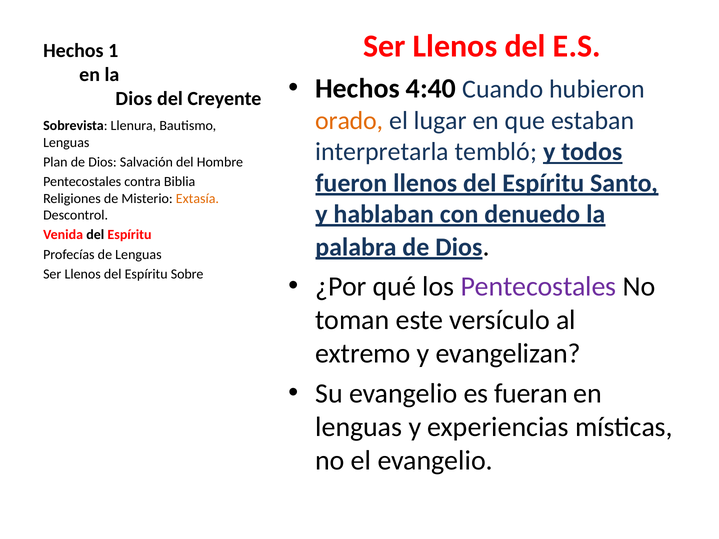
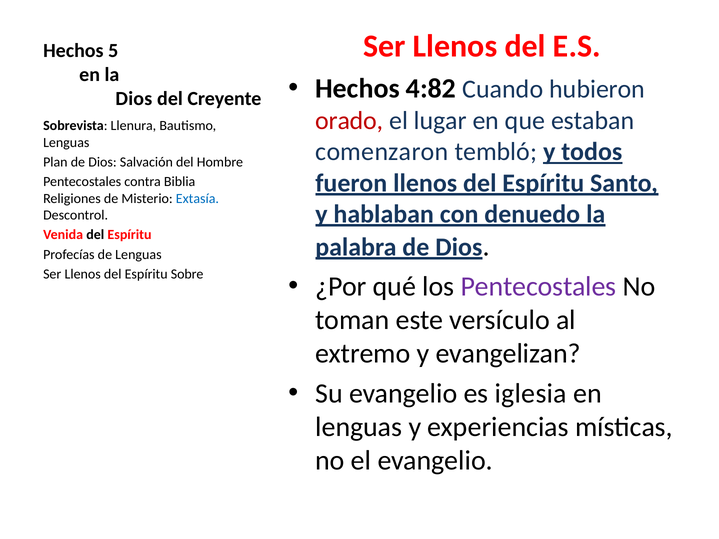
1: 1 -> 5 (113, 51)
4:40: 4:40 -> 4:82 (431, 89)
orado colour: orange -> red (349, 121)
interpretarla: interpretarla -> comenzaron (382, 152)
Extasía colour: orange -> blue (197, 199)
fueran: fueran -> iglesia (531, 394)
